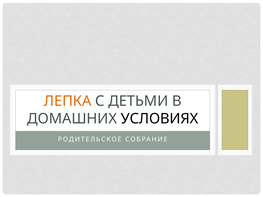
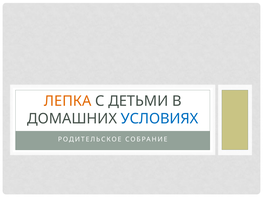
УСЛОВИЯХ colour: black -> blue (160, 119)
